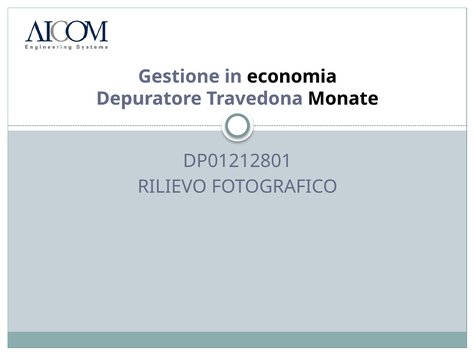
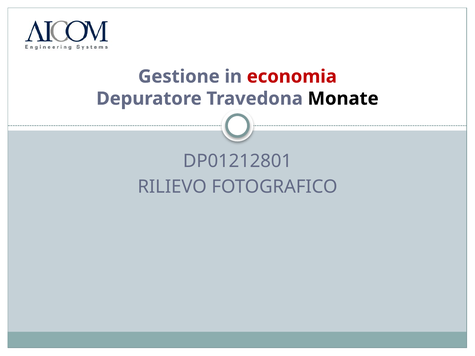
economia colour: black -> red (292, 77)
